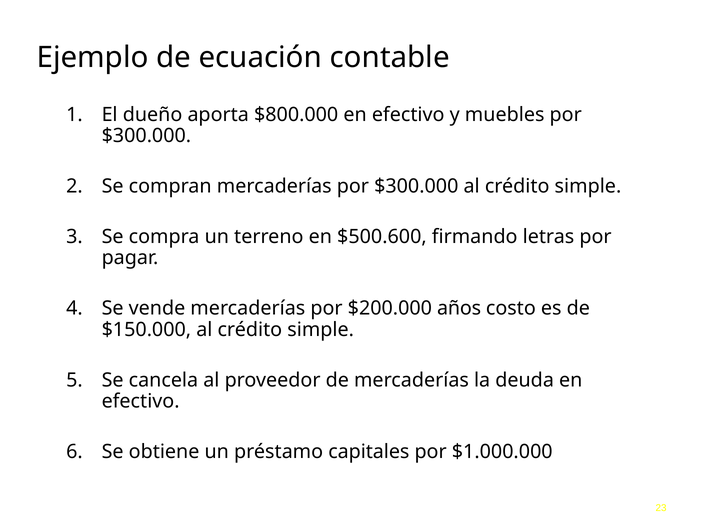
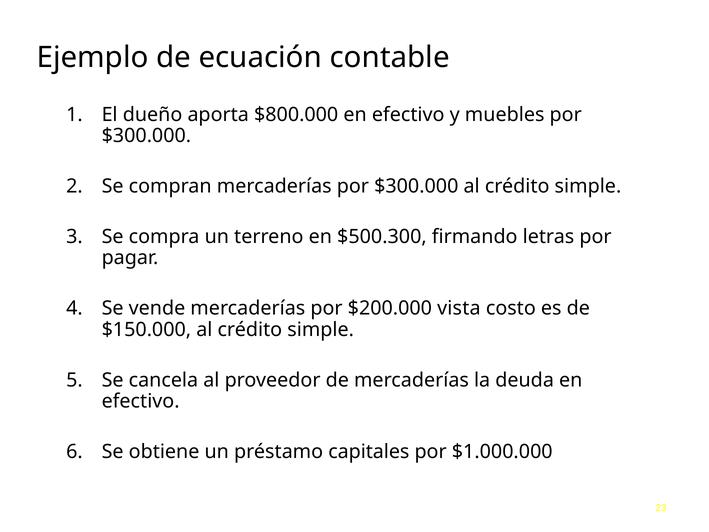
$500.600: $500.600 -> $500.300 (382, 237)
años: años -> vista (459, 308)
